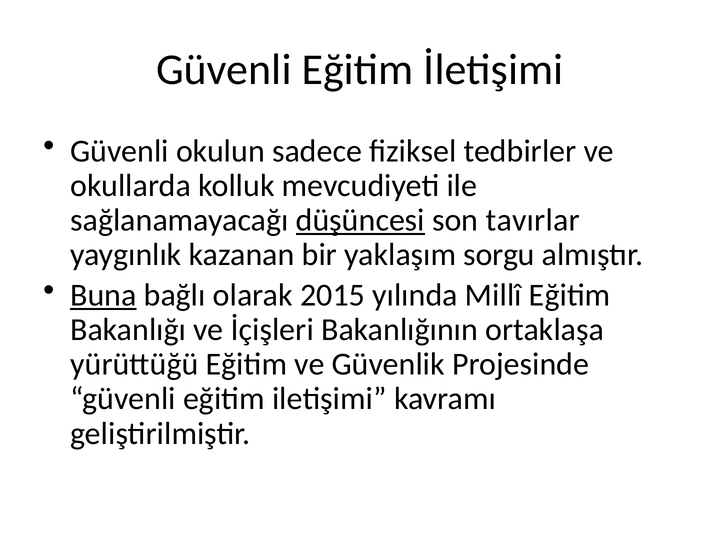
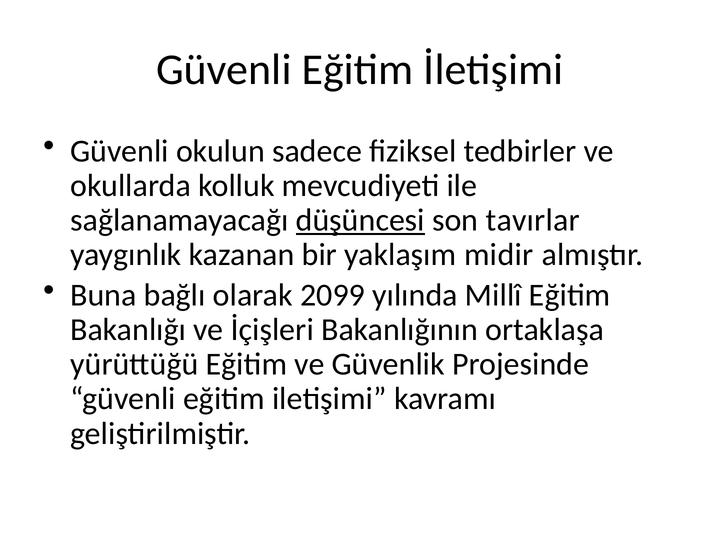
sorgu: sorgu -> midir (499, 255)
Buna underline: present -> none (103, 295)
2015: 2015 -> 2099 (333, 295)
